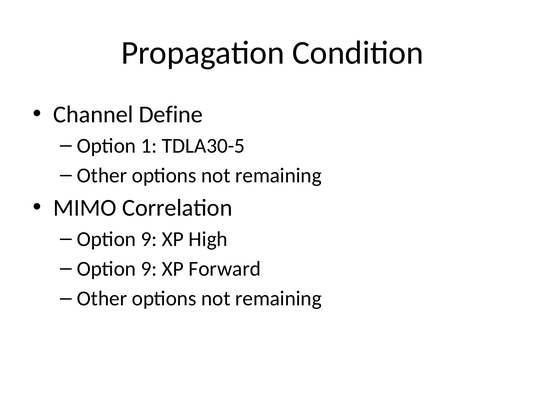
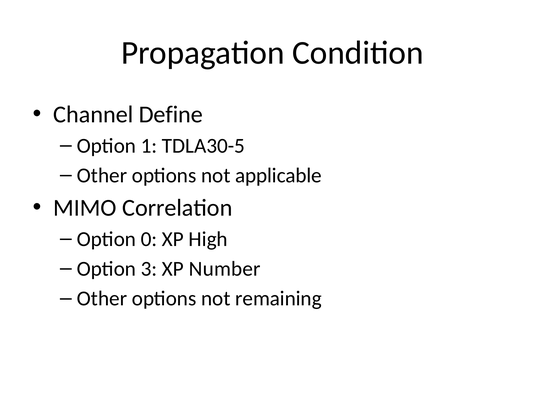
remaining: remaining -> applicable (278, 175)
9: 9 -> 0 (149, 239)
9: 9 -> 3 (149, 269)
Forward: Forward -> Number (225, 269)
